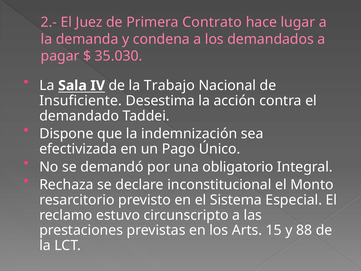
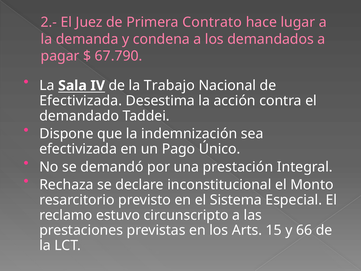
35.030: 35.030 -> 67.790 (119, 56)
Insuficiente: Insuficiente -> Efectivizada (81, 101)
obligatorio: obligatorio -> prestación (238, 167)
88: 88 -> 66 (304, 230)
